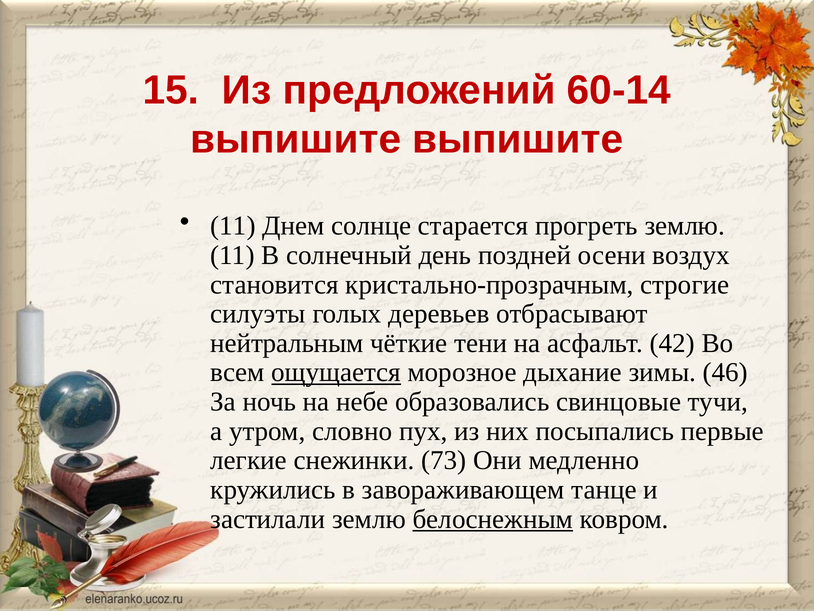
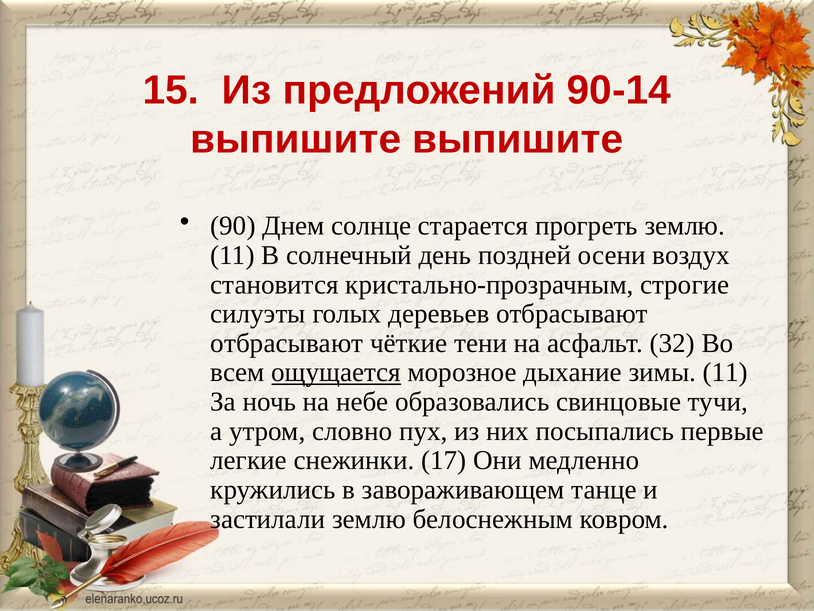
60-14: 60-14 -> 90-14 (619, 90)
11: 11 -> 90 (233, 226)
нейтральным: нейтральным -> отбрасывают (287, 343)
42: 42 -> 32 (672, 343)
зимы 46: 46 -> 11 (725, 372)
73: 73 -> 17 (444, 460)
белоснежным underline: present -> none (493, 519)
